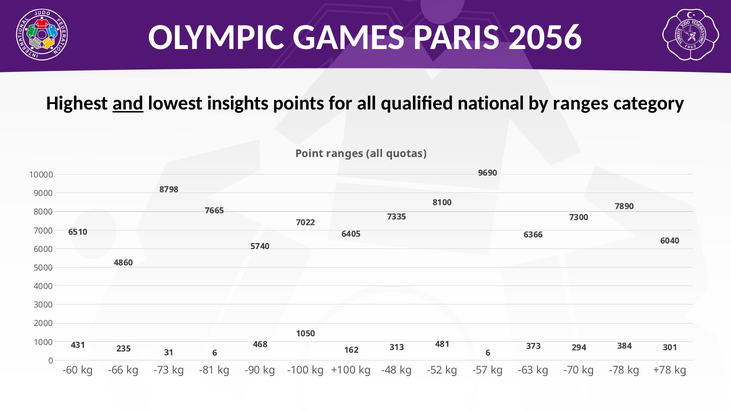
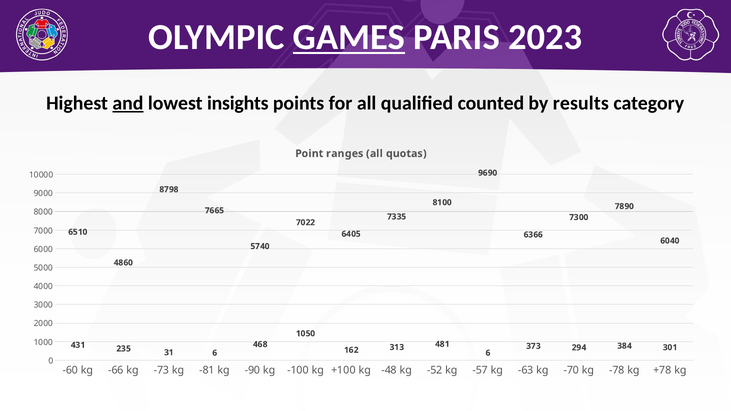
GAMES underline: none -> present (349, 37)
2056: 2056 -> 2023 (545, 37)
national: national -> counted (491, 103)
by ranges: ranges -> results (581, 103)
